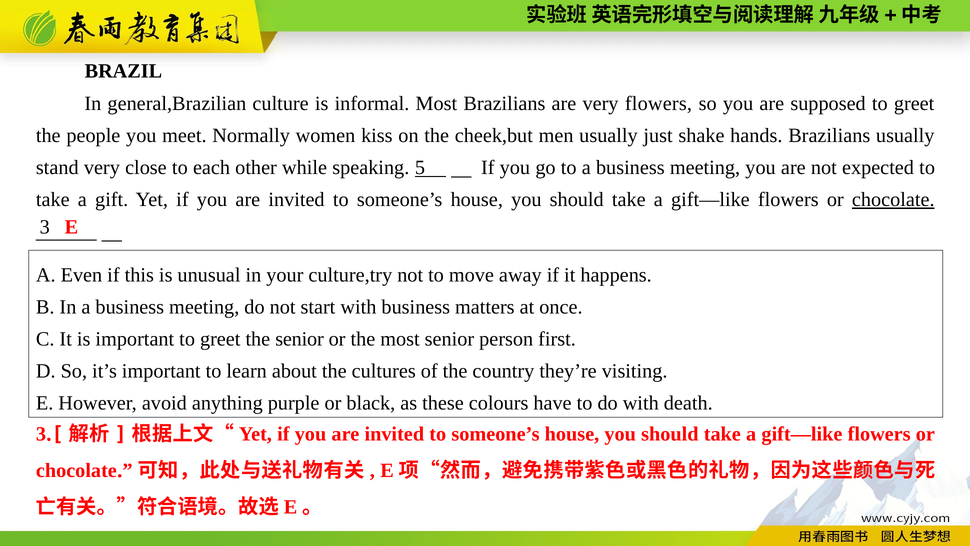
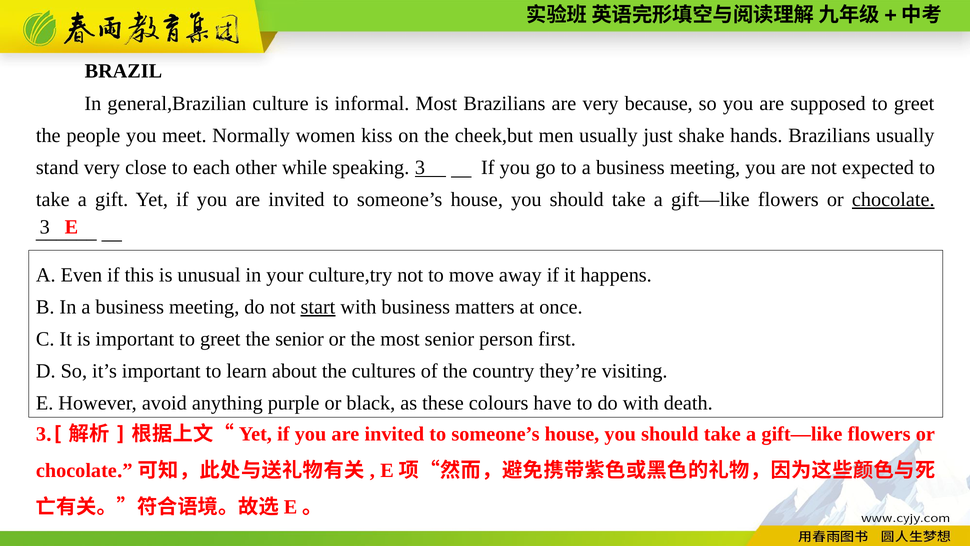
very flowers: flowers -> because (659, 103)
speaking 5: 5 -> 3 (420, 167)
start underline: none -> present (318, 307)
